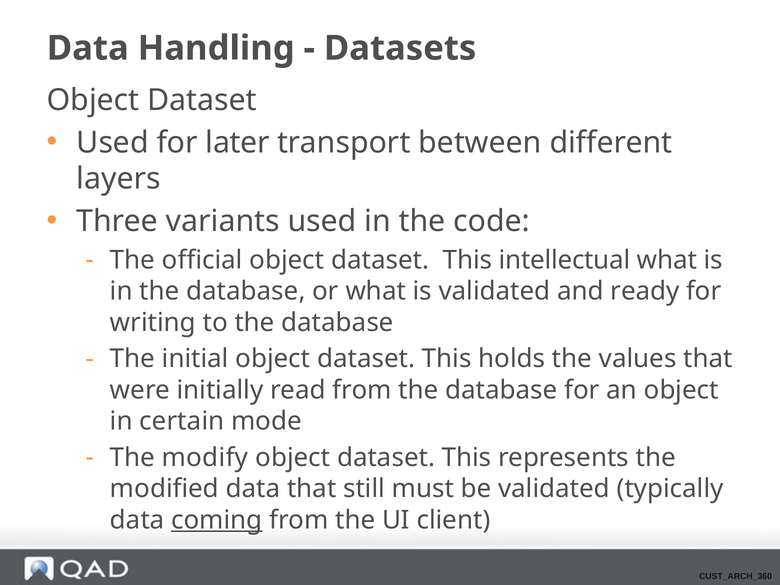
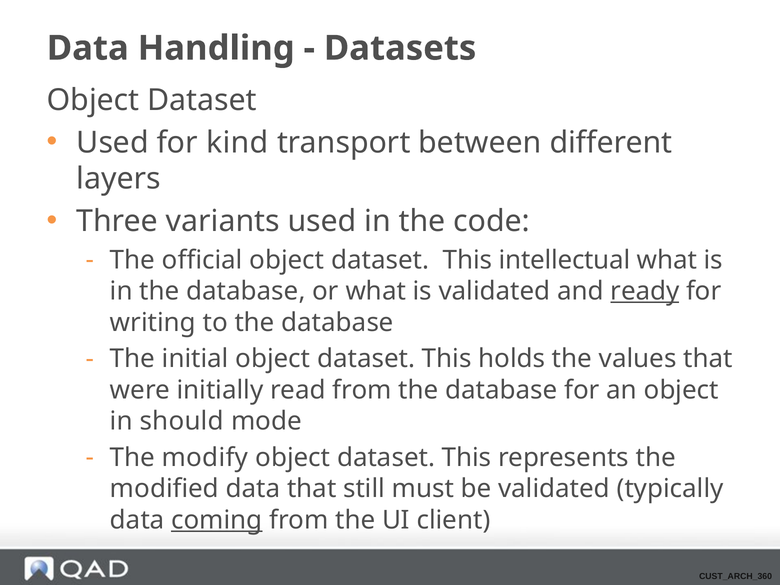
later: later -> kind (237, 143)
ready underline: none -> present (645, 291)
certain: certain -> should (182, 421)
